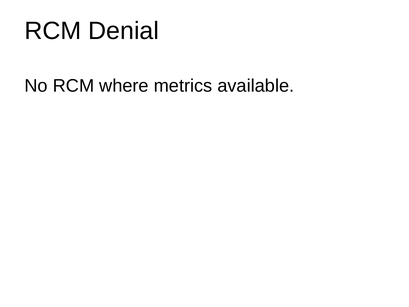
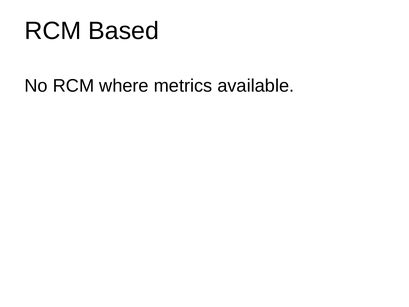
Denial: Denial -> Based (124, 31)
